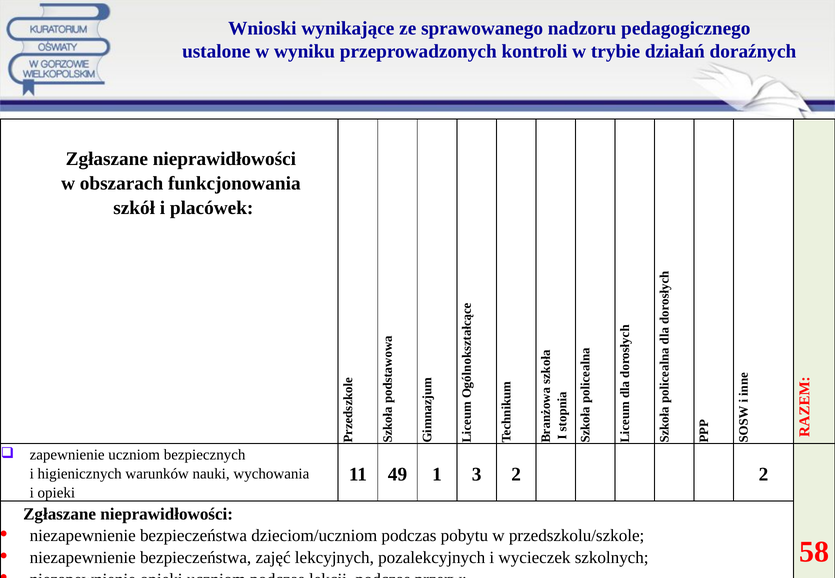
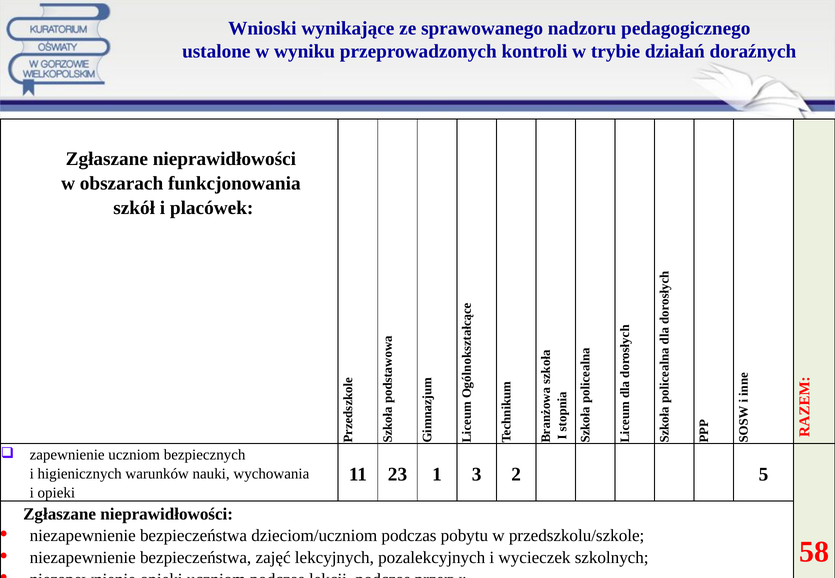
49: 49 -> 23 (398, 474)
2 2: 2 -> 5 (764, 474)
